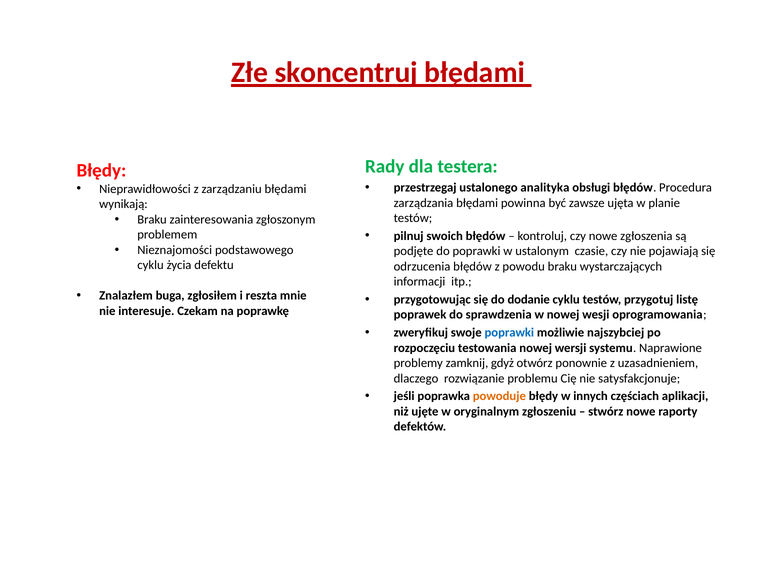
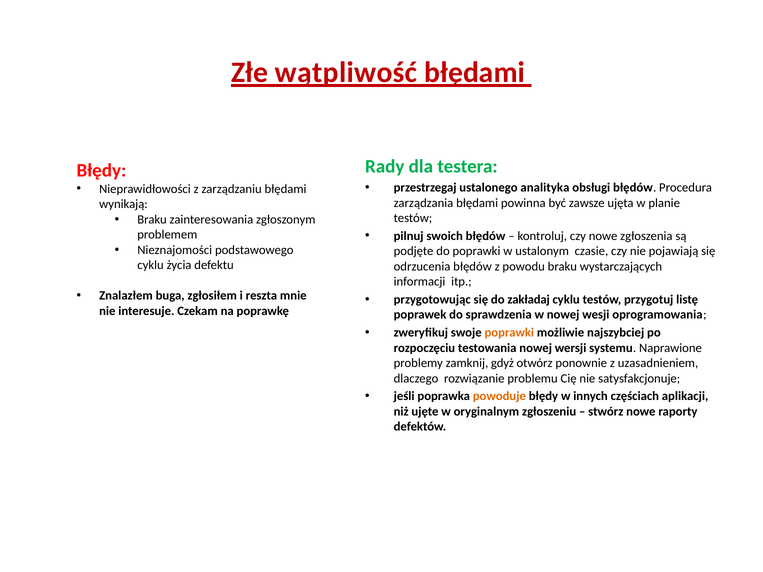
skoncentruj: skoncentruj -> wątpliwość (346, 73)
dodanie: dodanie -> zakładaj (529, 300)
poprawki colour: blue -> orange (509, 333)
